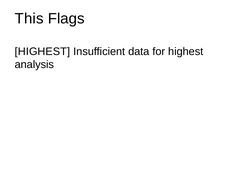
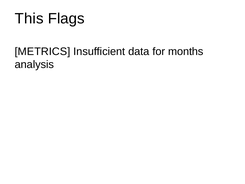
HIGHEST: HIGHEST -> METRICS (42, 51)
for highest: highest -> months (186, 51)
